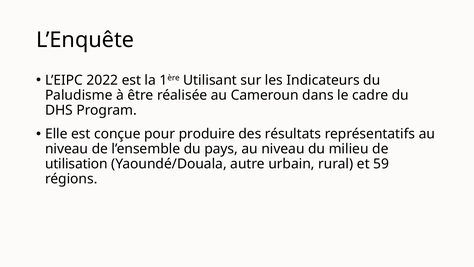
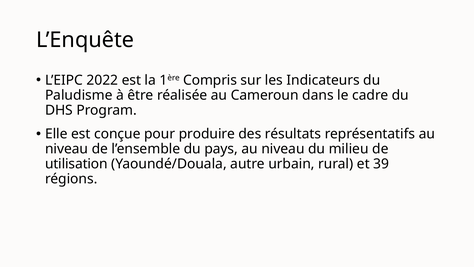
Utilisant: Utilisant -> Compris (210, 80)
59: 59 -> 39 (381, 164)
